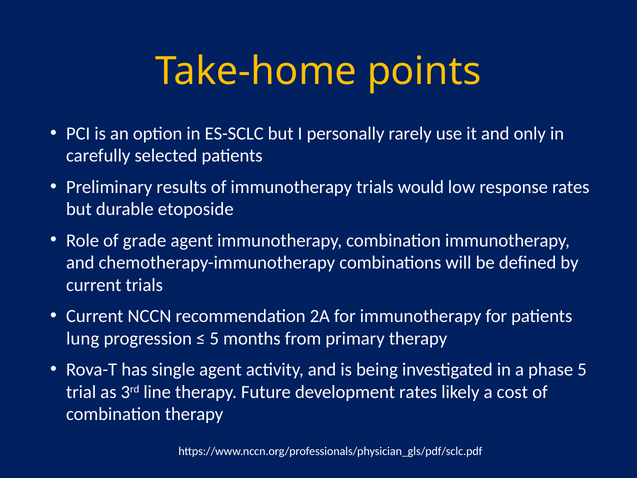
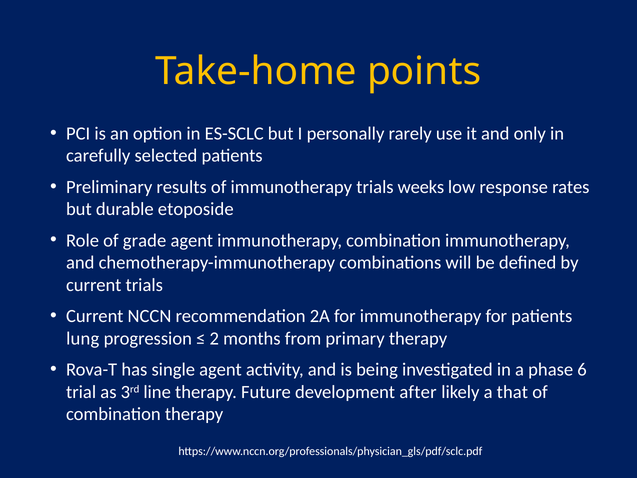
would: would -> weeks (421, 187)
5: 5 -> 2 (214, 338)
phase 5: 5 -> 6 (582, 369)
development rates: rates -> after (418, 392)
cost: cost -> that (512, 392)
